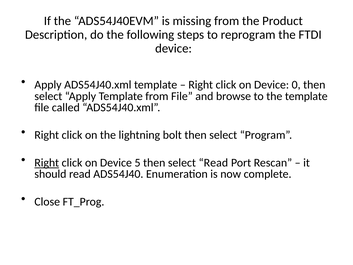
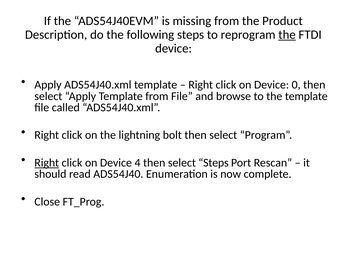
the underline: none -> present (287, 35)
5: 5 -> 4 (138, 163)
select Read: Read -> Steps (214, 163)
